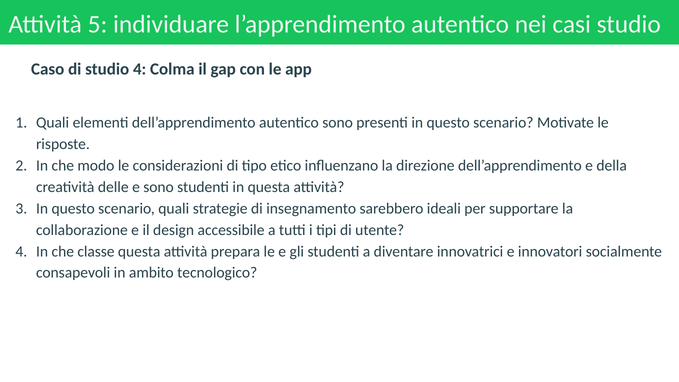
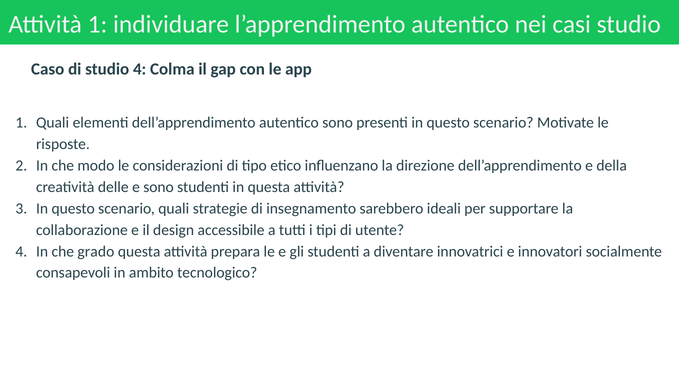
Attività 5: 5 -> 1 (98, 24)
classe: classe -> grado (96, 251)
